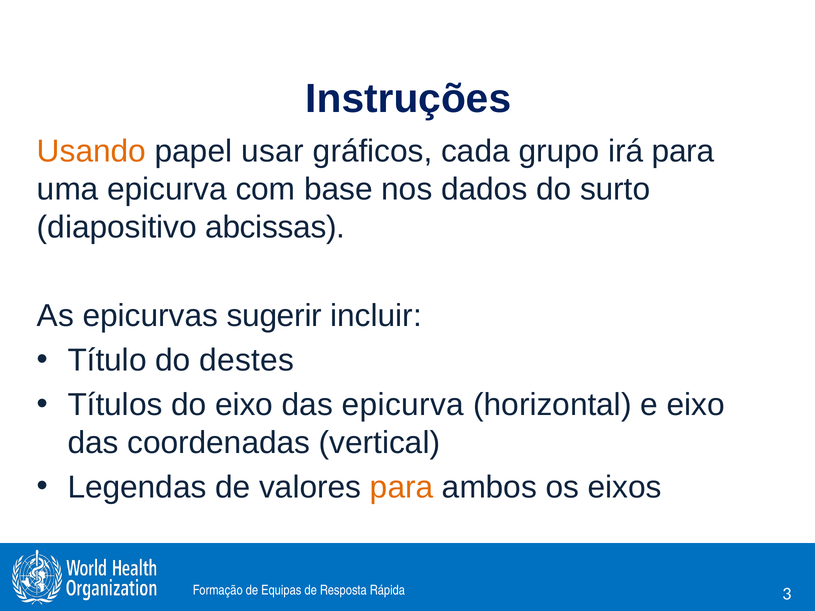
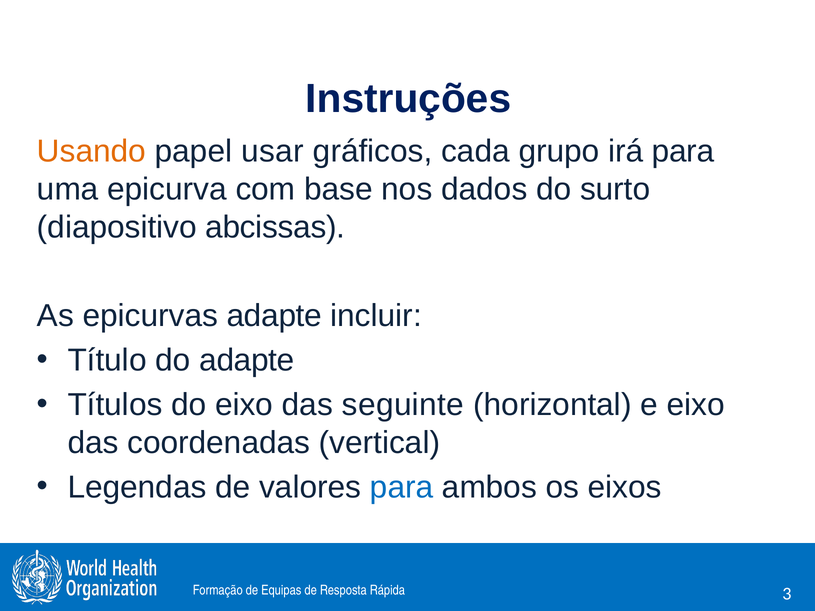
epicurvas sugerir: sugerir -> adapte (274, 316)
do destes: destes -> adapte (247, 361)
das epicurva: epicurva -> seguinte (403, 405)
para colour: orange -> blue (402, 487)
